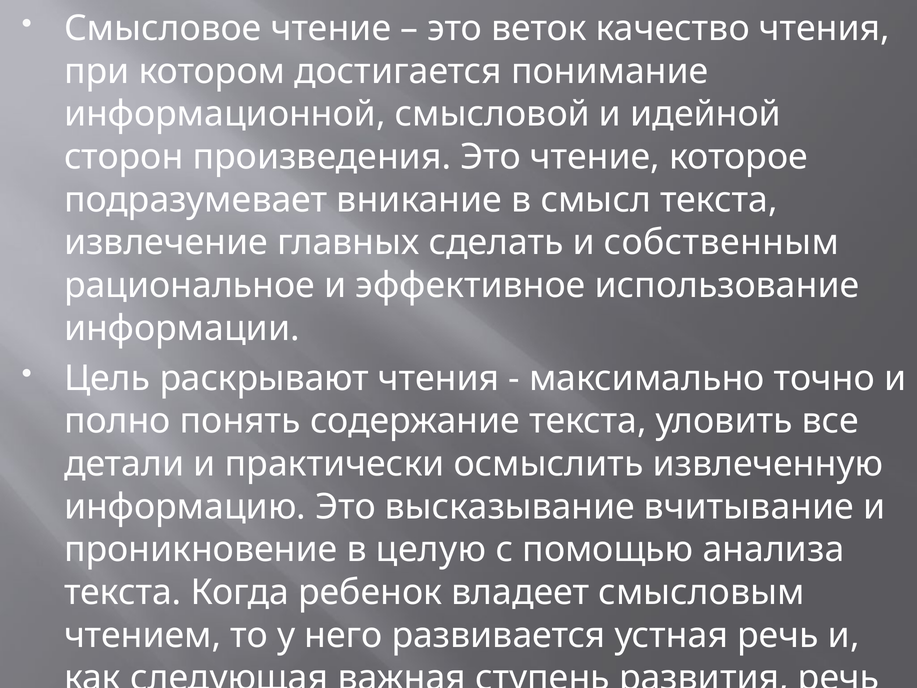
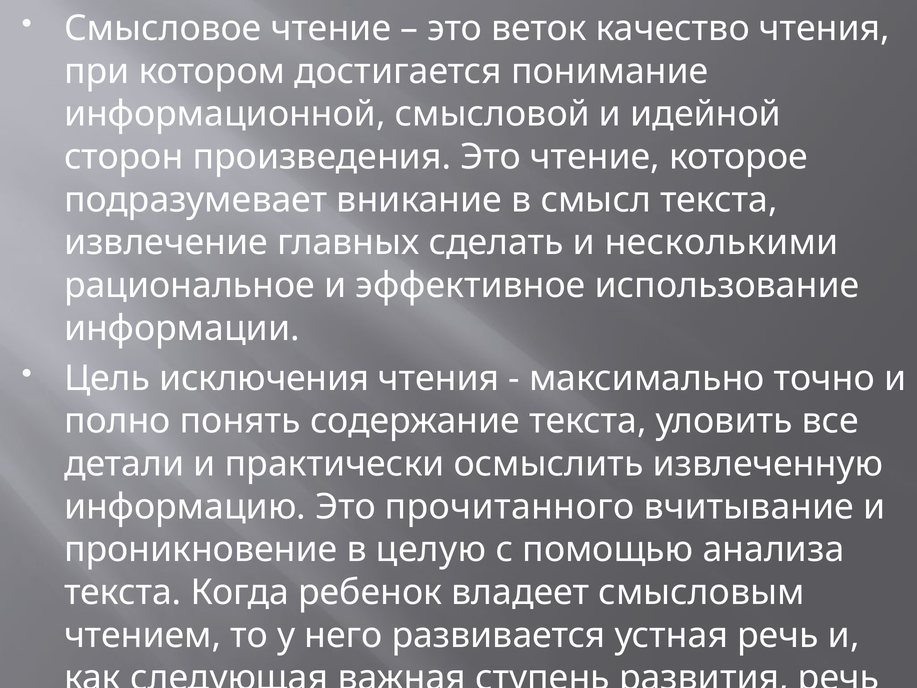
собственным: собственным -> несколькими (722, 242)
раскрывают: раскрывают -> исключения (264, 378)
высказывание: высказывание -> прочитанного (510, 507)
